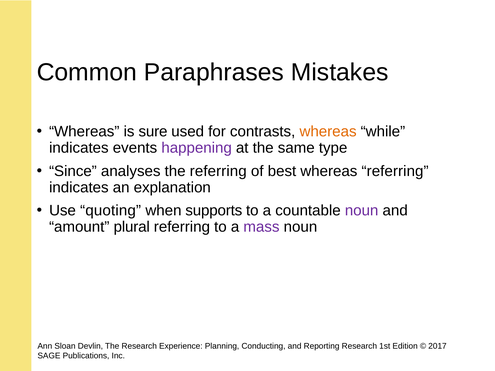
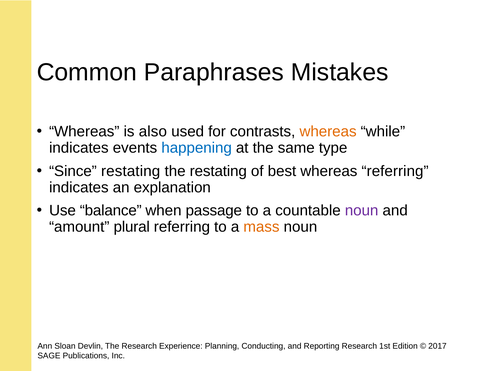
sure: sure -> also (153, 132)
happening colour: purple -> blue (197, 148)
Since analyses: analyses -> restating (131, 171)
the referring: referring -> restating (218, 171)
quoting: quoting -> balance (111, 211)
supports: supports -> passage (214, 211)
mass colour: purple -> orange (261, 227)
